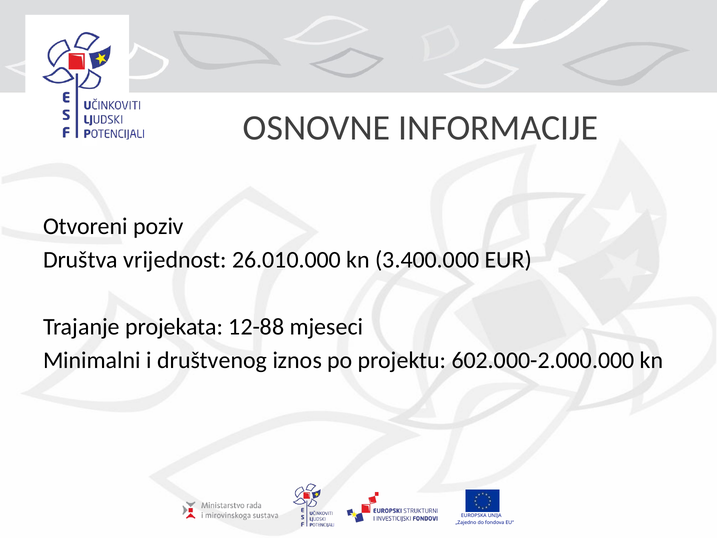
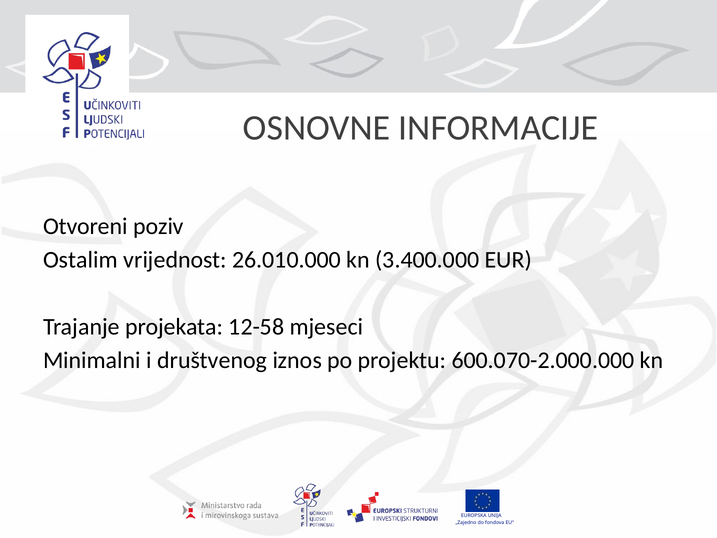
Društva: Društva -> Ostalim (80, 260)
12-88: 12-88 -> 12-58 (256, 327)
602.000-2.000.000: 602.000-2.000.000 -> 600.070-2.000.000 (543, 360)
